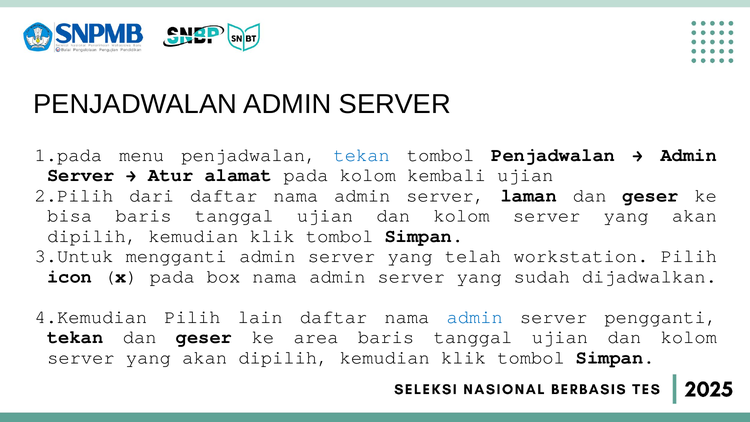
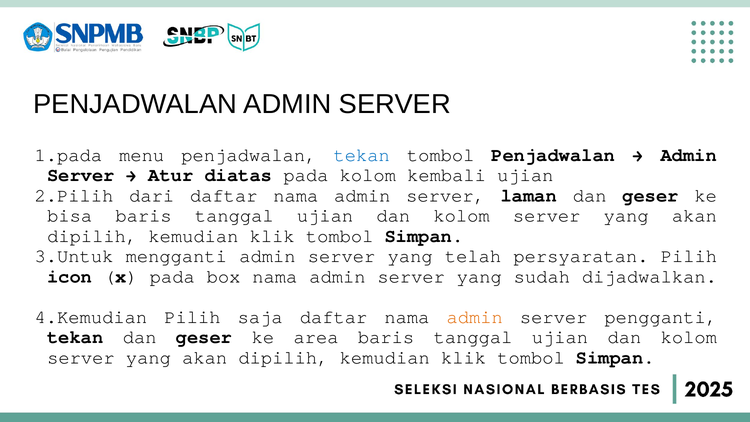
alamat: alamat -> diatas (238, 175)
workstation: workstation -> persyaratan (581, 256)
lain: lain -> saja (260, 317)
admin colour: blue -> orange (475, 317)
